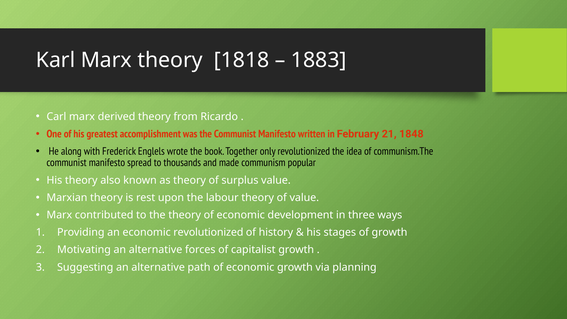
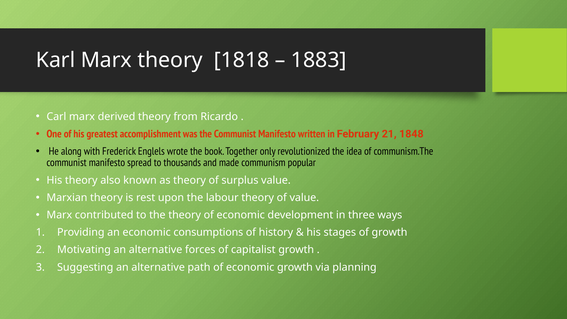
economic revolutionized: revolutionized -> consumptions (208, 232)
